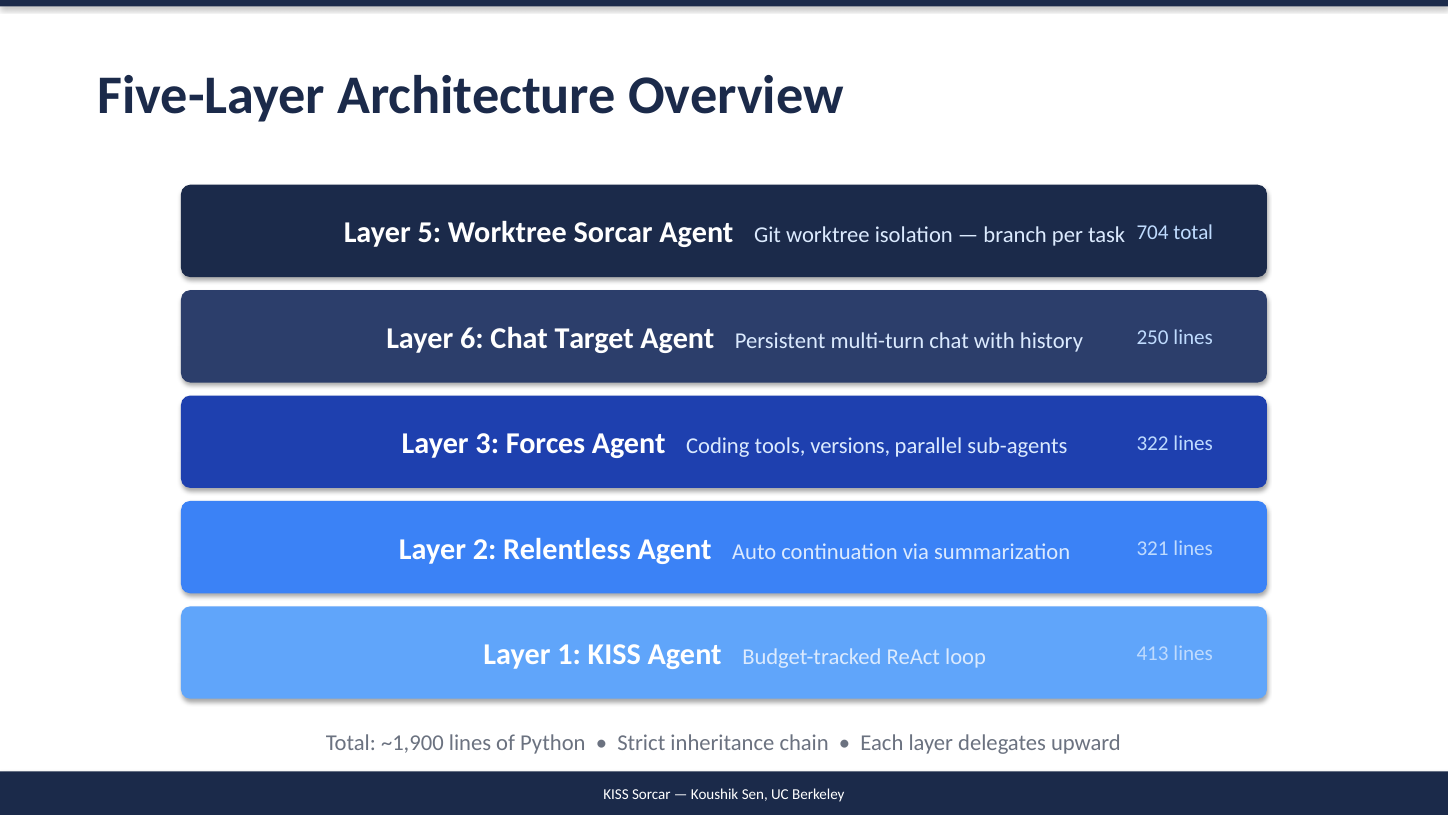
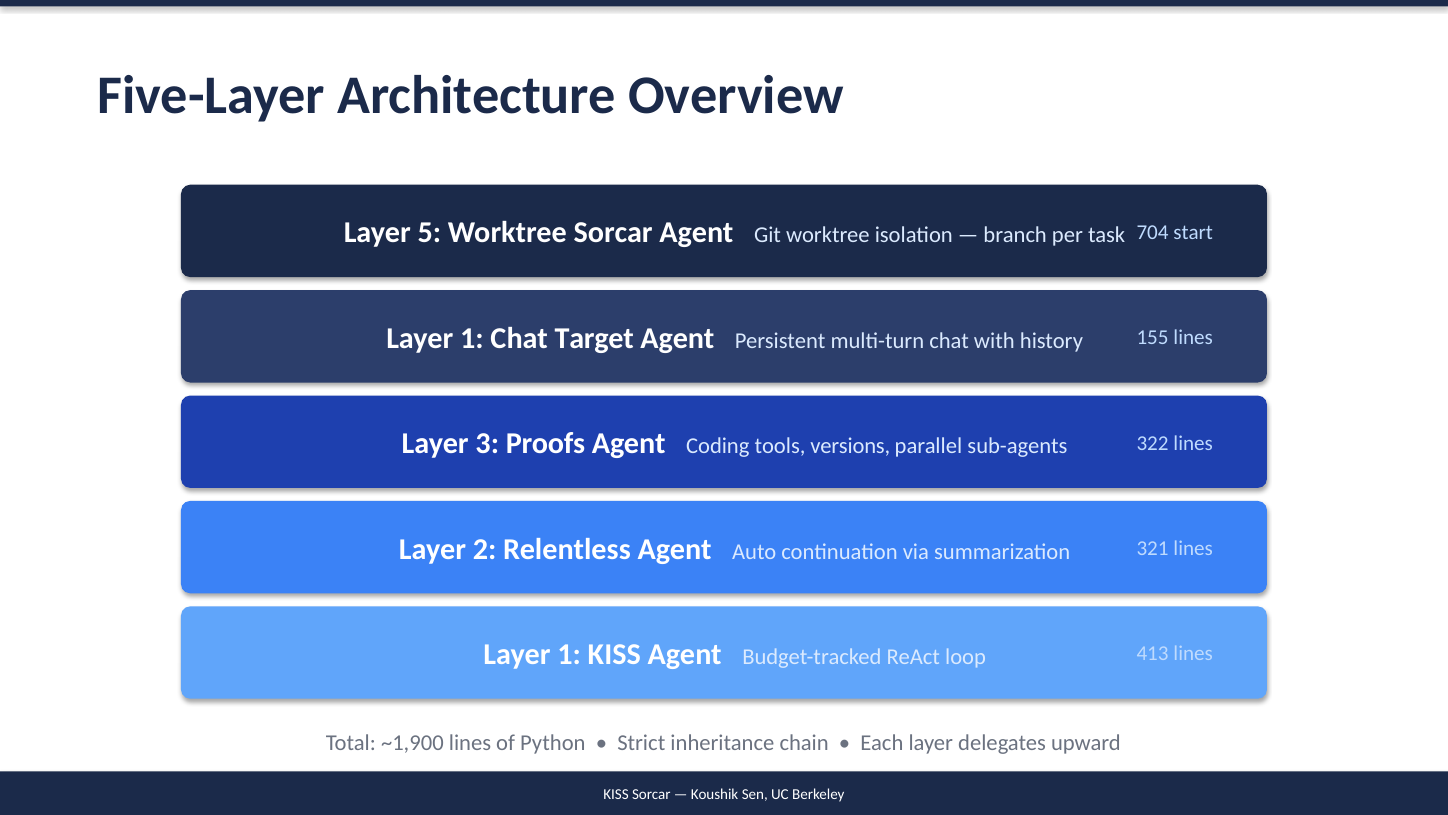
704 total: total -> start (1193, 232)
6: 6 -> 1 (472, 338)
250: 250 -> 155 (1153, 338)
Forces: Forces -> Proofs (545, 444)
